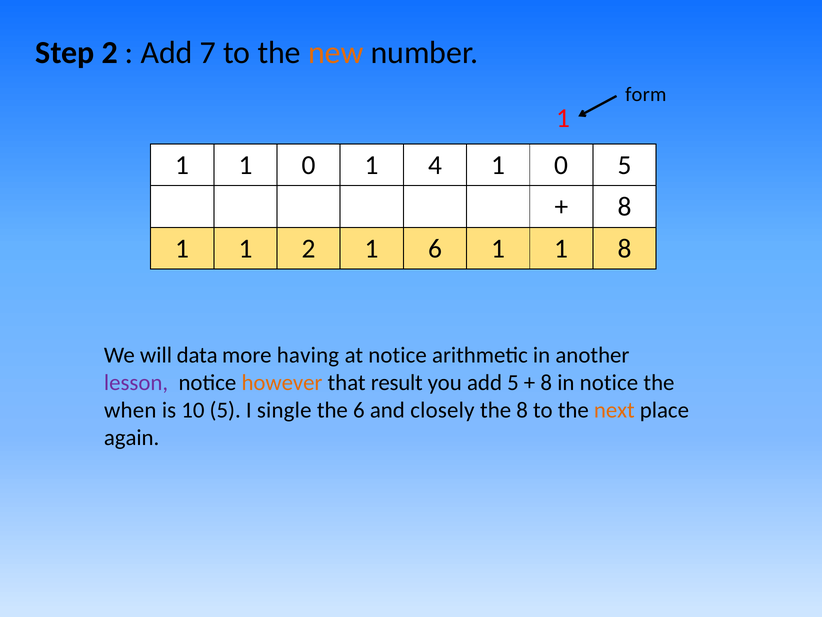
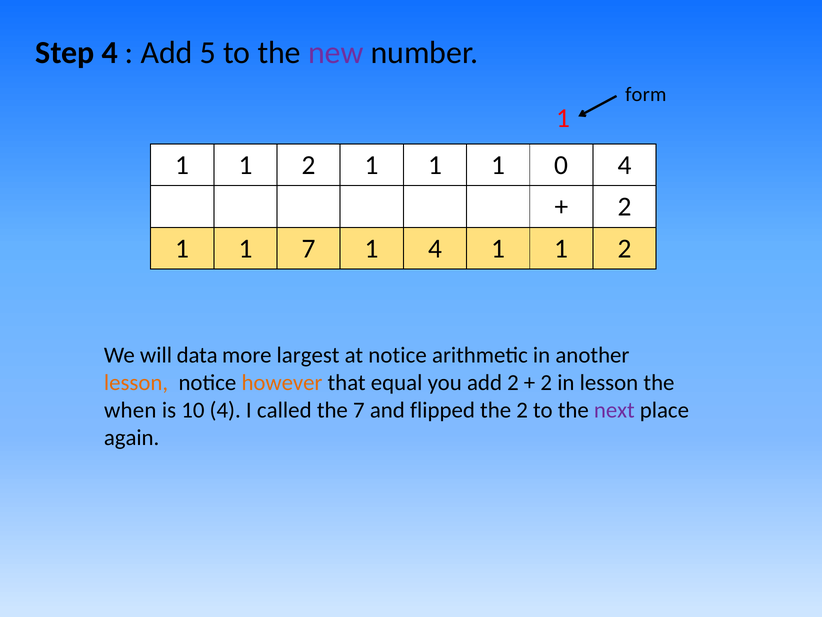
Step 2: 2 -> 4 (110, 53)
7: 7 -> 5 (208, 53)
new colour: orange -> purple (336, 53)
0: 0 -> 2 (309, 165)
4: 4 -> 1 (435, 165)
0 5: 5 -> 4 (625, 165)
8: 8 -> 2 (625, 207)
1 2: 2 -> 7 (309, 248)
1 6: 6 -> 4 (435, 248)
8: 8 -> 2 (625, 248)
having: having -> largest (308, 355)
lesson colour: purple -> orange (136, 382)
result: result -> equal (397, 382)
add 5: 5 -> 2 (513, 382)
8: 8 -> 2 (546, 382)
in notice: notice -> lesson (609, 382)
10 5: 5 -> 4 (225, 410)
single: single -> called (284, 410)
the 6: 6 -> 7 (359, 410)
closely: closely -> flipped (442, 410)
the 8: 8 -> 2 (522, 410)
next colour: orange -> purple (614, 410)
